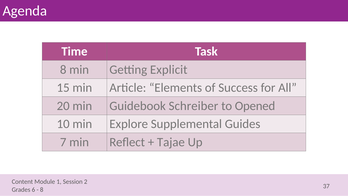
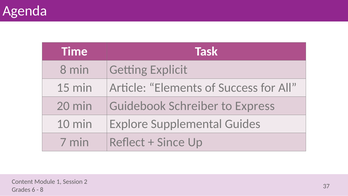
Opened: Opened -> Express (255, 106)
Tajae: Tajae -> Since (171, 142)
